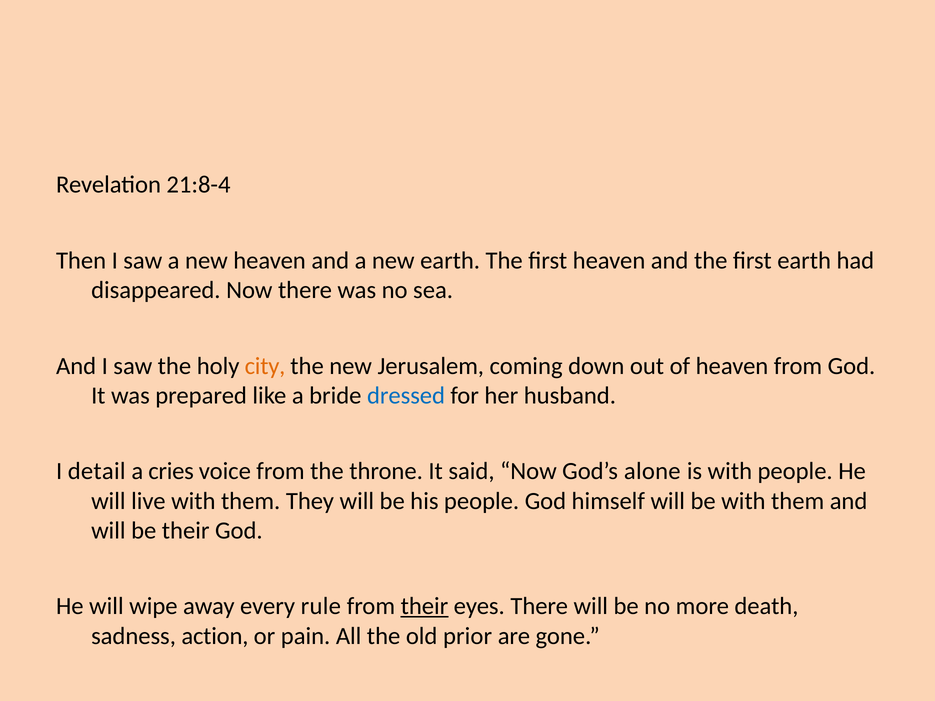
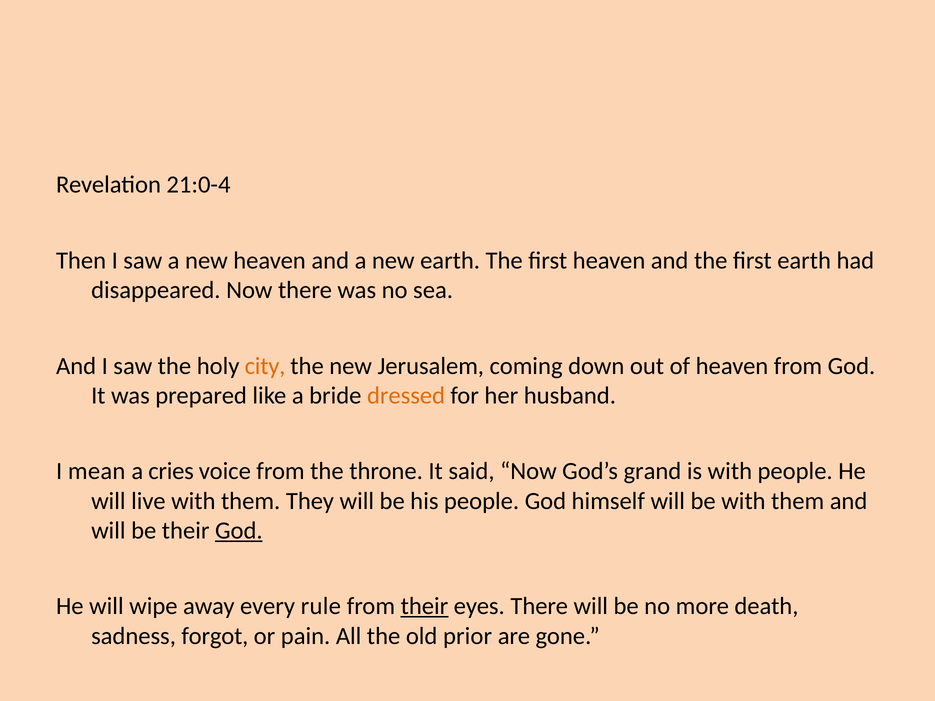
21:8-4: 21:8-4 -> 21:0-4 (198, 185)
dressed colour: blue -> orange (406, 396)
detail: detail -> mean (97, 472)
alone: alone -> grand (652, 472)
God underline: none -> present (239, 531)
action: action -> forgot (215, 636)
